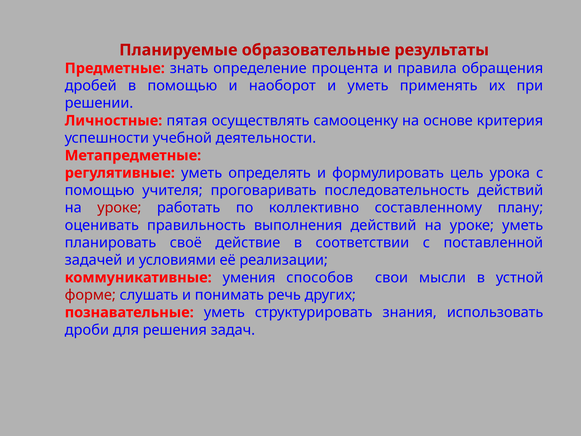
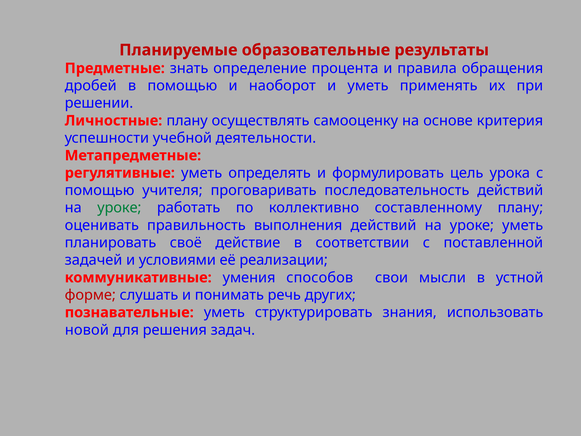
Личностные пятая: пятая -> плану (187, 121)
уроке colour: red -> green (119, 208)
дроби: дроби -> новой (87, 330)
